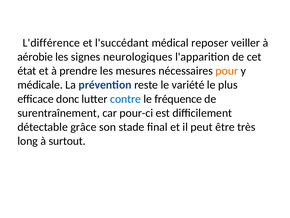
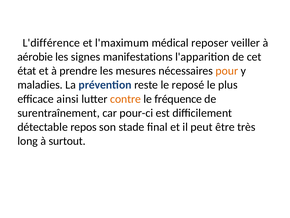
l'succédant: l'succédant -> l'maximum (122, 43)
neurologiques: neurologiques -> manifestations (138, 57)
médicale: médicale -> maladies (40, 85)
variété: variété -> reposé (188, 85)
donc: donc -> ainsi (68, 99)
contre colour: blue -> orange (126, 99)
grâce: grâce -> repos (84, 127)
